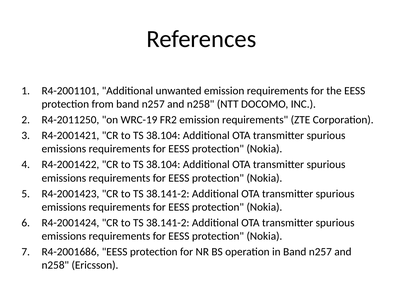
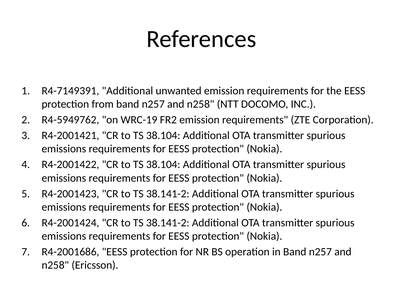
R4-2001101: R4-2001101 -> R4-7149391 (70, 91)
R4-2011250: R4-2011250 -> R4-5949762 (70, 120)
